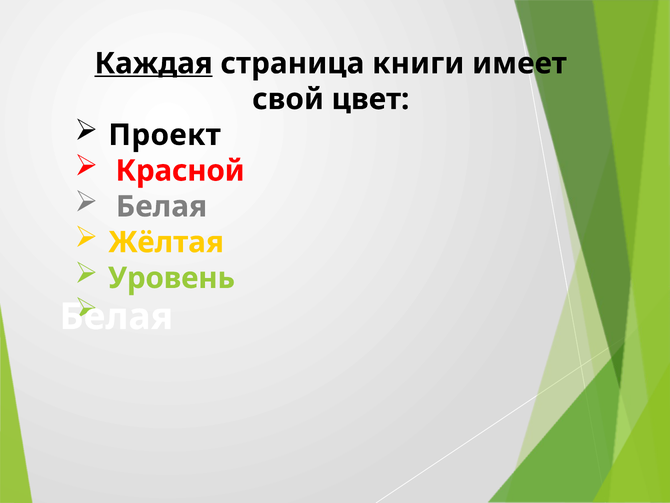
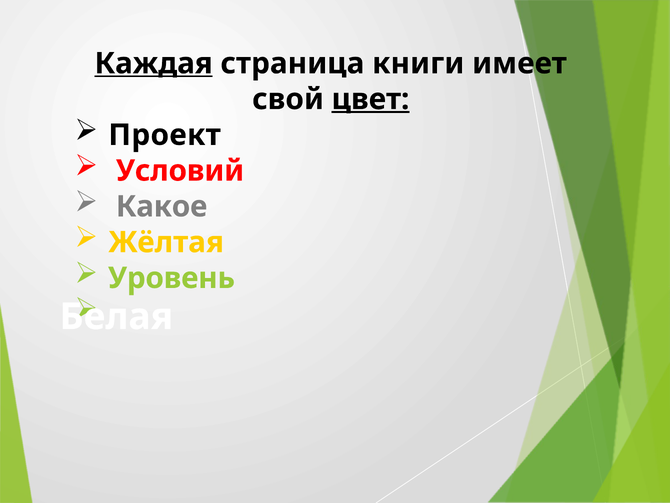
цвет underline: none -> present (371, 99)
Красной: Красной -> Условий (180, 171)
Белая: Белая -> Какое (162, 206)
